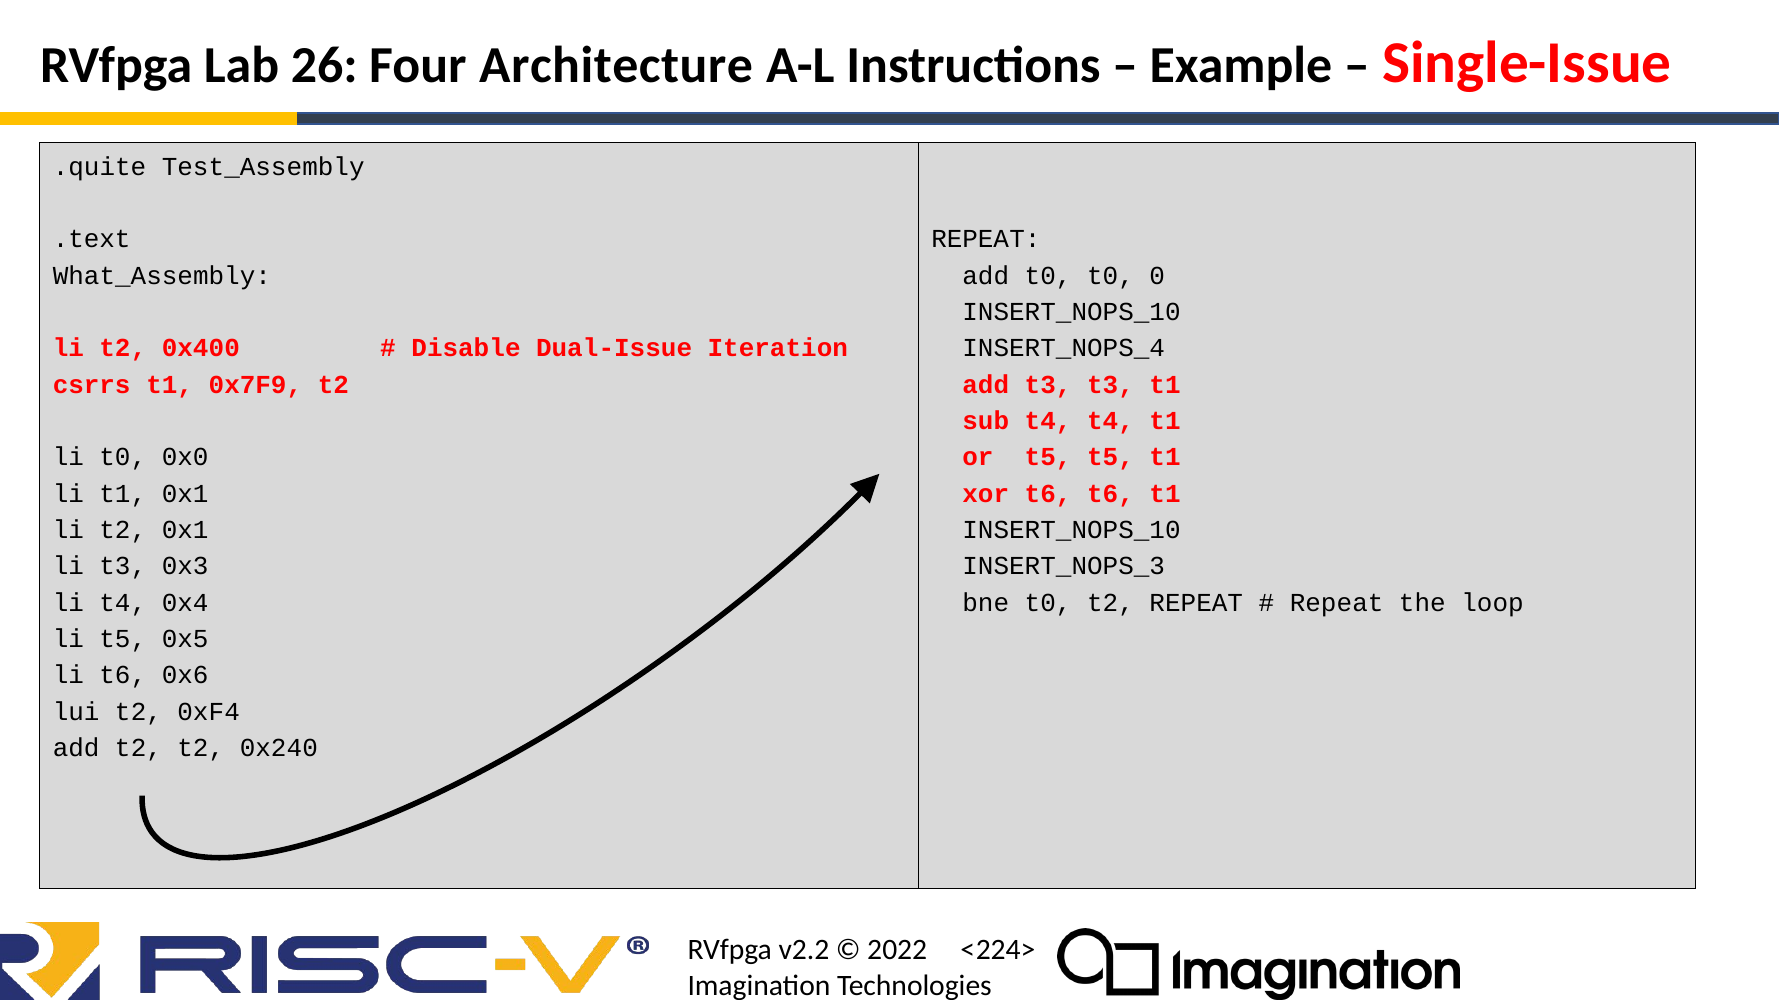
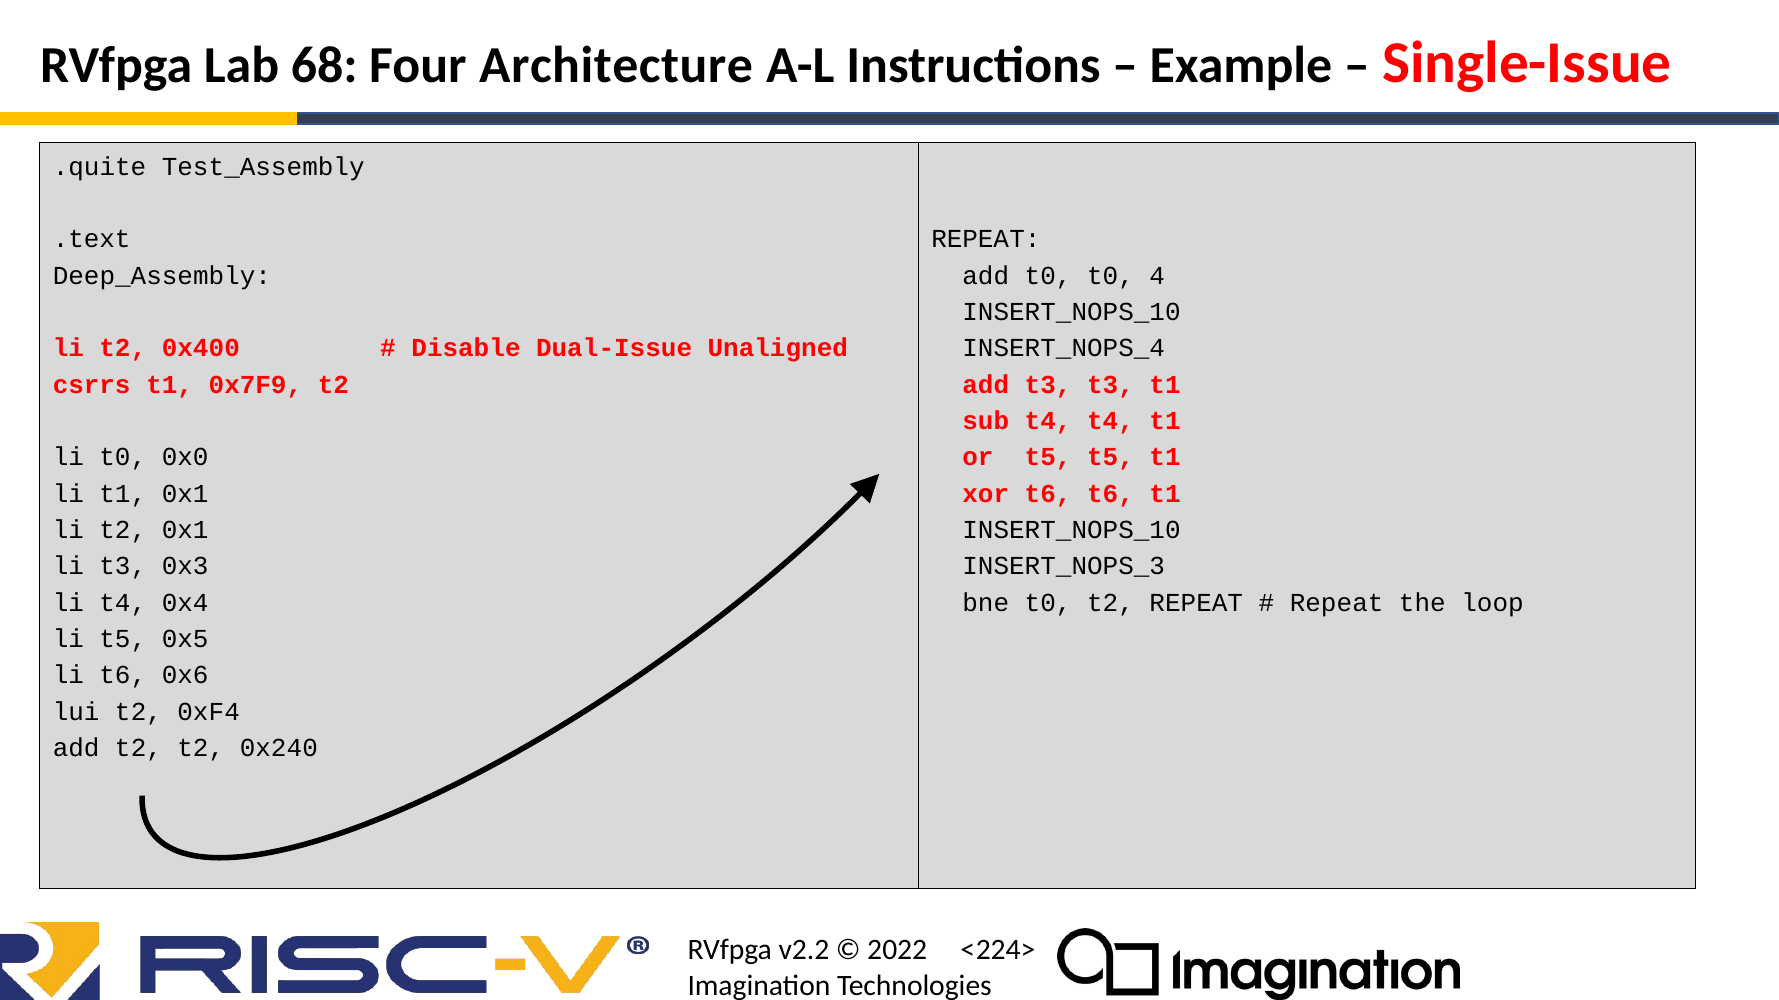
26: 26 -> 68 (324, 66)
What_Assembly: What_Assembly -> Deep_Assembly (162, 276)
0: 0 -> 4 (1157, 276)
Iteration: Iteration -> Unaligned (778, 349)
